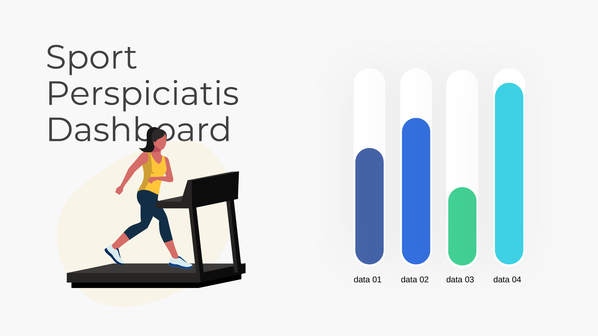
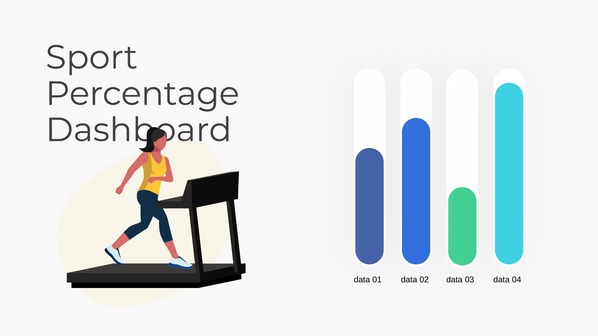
Perspiciatis: Perspiciatis -> Percentage (142, 94)
